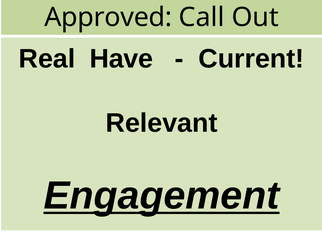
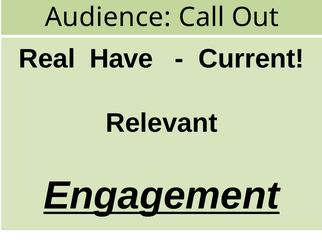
Approved: Approved -> Audience (108, 17)
